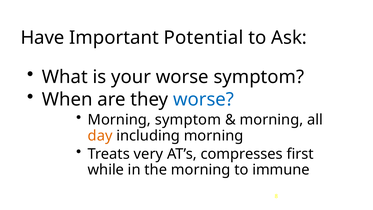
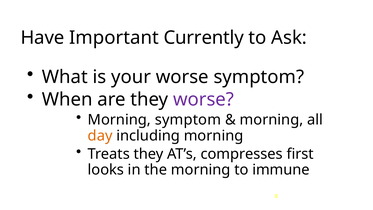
Potential: Potential -> Currently (204, 38)
worse colour: blue -> purple (204, 99)
Treats very: very -> they (149, 154)
while: while -> looks (106, 170)
